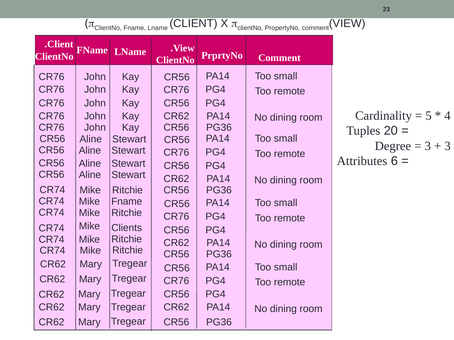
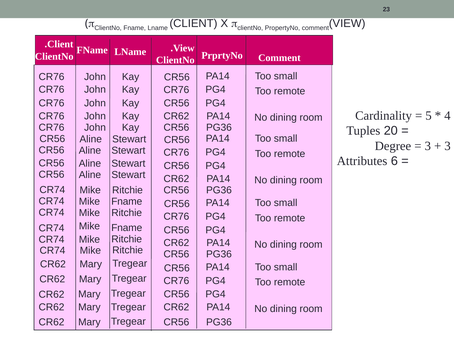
Clients: Clients -> Fname (127, 228)
